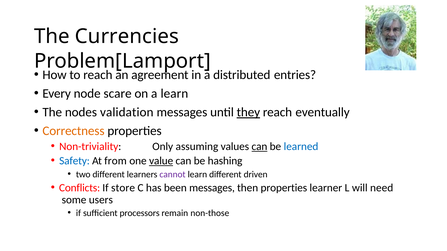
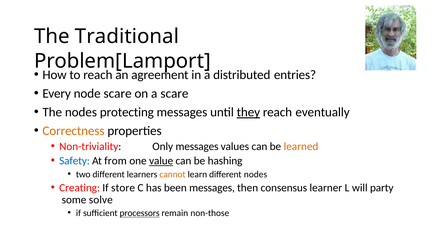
Currencies: Currencies -> Traditional (127, 37)
a learn: learn -> scare (174, 94)
validation: validation -> protecting (127, 112)
Only assuming: assuming -> messages (197, 147)
can underline: present -> none (259, 147)
learned colour: blue -> orange (301, 147)
cannot colour: purple -> orange (173, 175)
different driven: driven -> nodes (256, 175)
Conflicts: Conflicts -> Creating (80, 188)
then properties: properties -> consensus (284, 188)
need: need -> party (382, 188)
users: users -> solve (101, 200)
processors underline: none -> present (140, 213)
